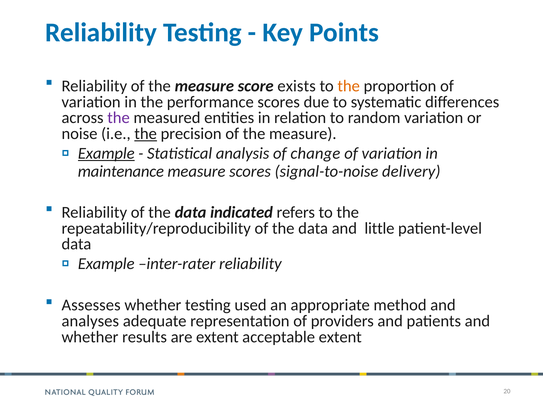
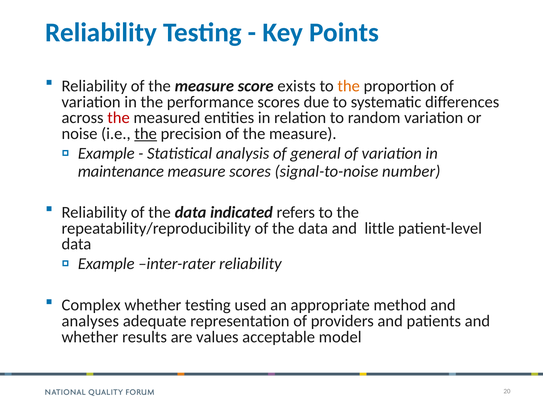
the colour: purple -> red (119, 118)
Example underline: present -> none (106, 154)
change: change -> general (316, 154)
delivery: delivery -> number (411, 171)
Assesses: Assesses -> Complex (91, 305)
are extent: extent -> values (217, 337)
acceptable extent: extent -> model (340, 337)
